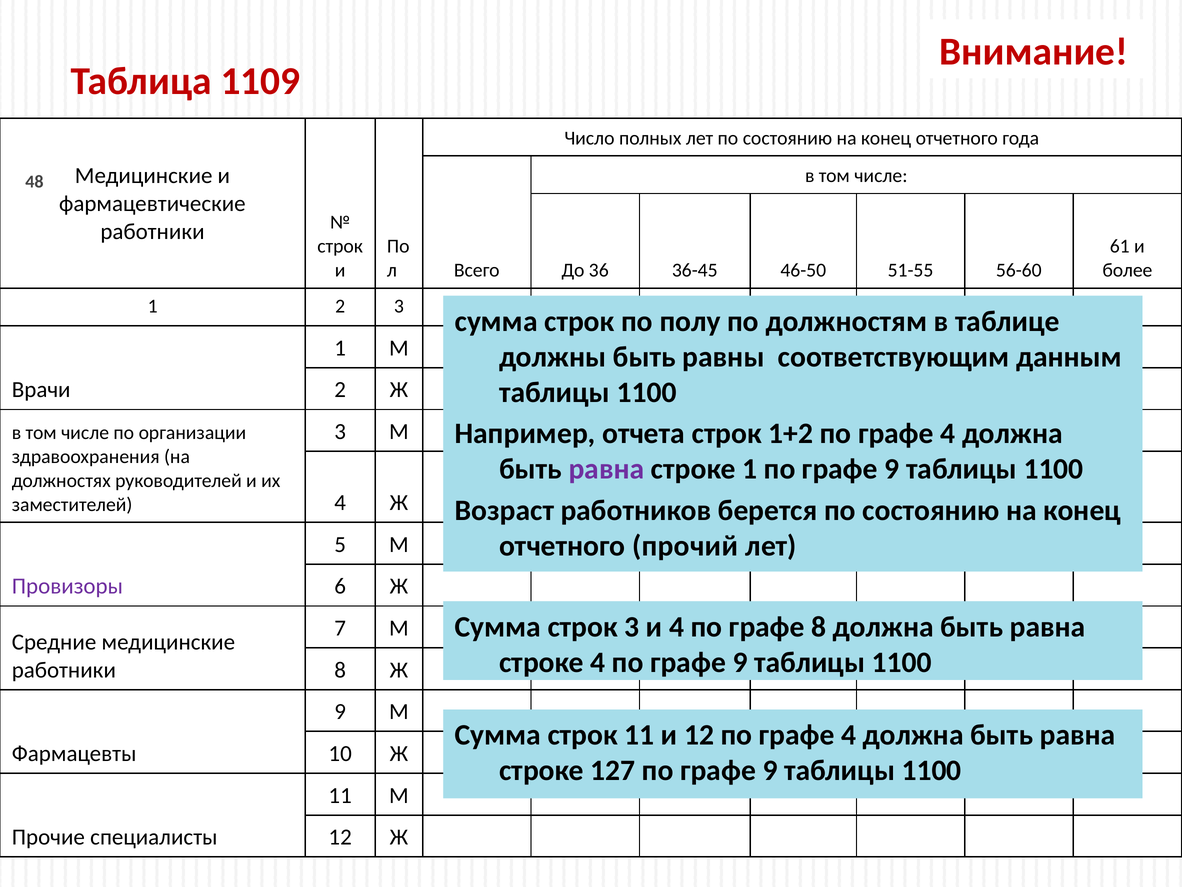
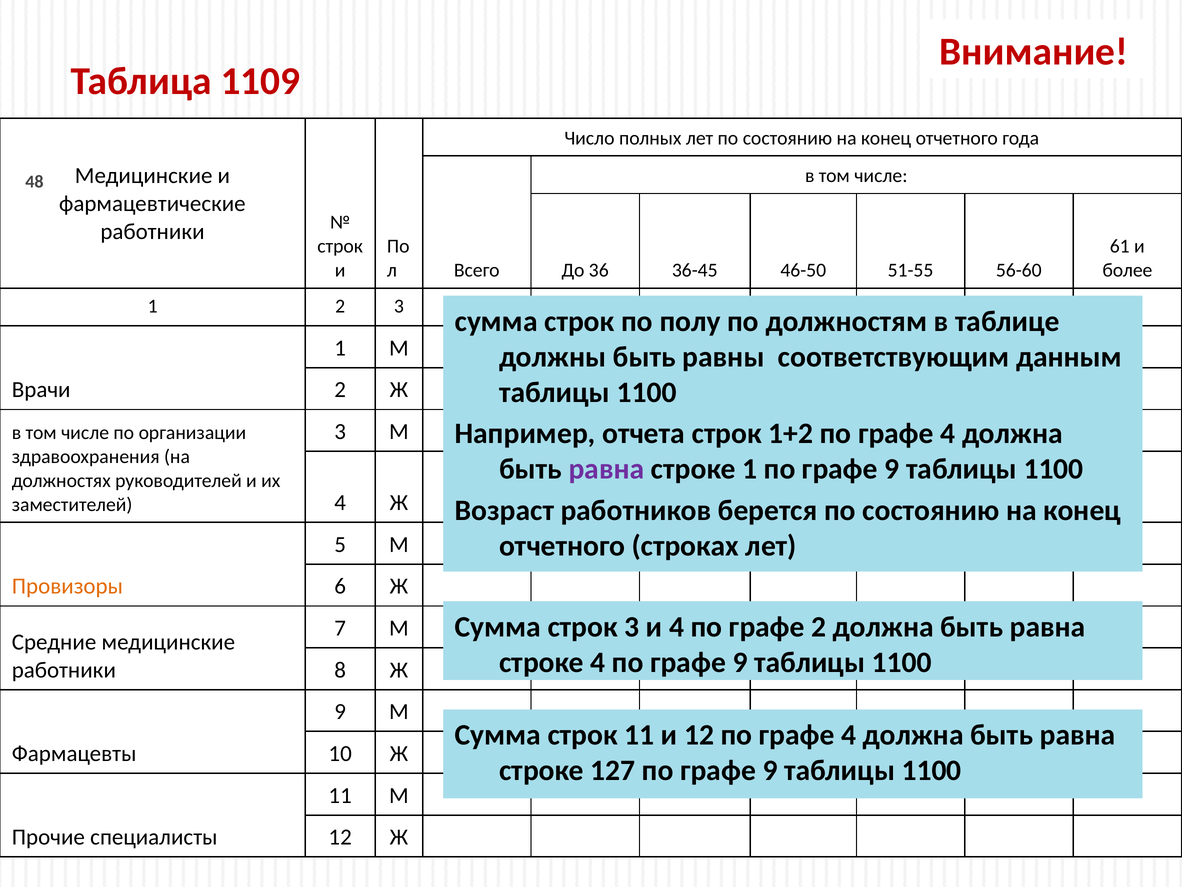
прочий: прочий -> строках (685, 546)
Провизоры colour: purple -> orange (67, 586)
графе 8: 8 -> 2 (819, 626)
